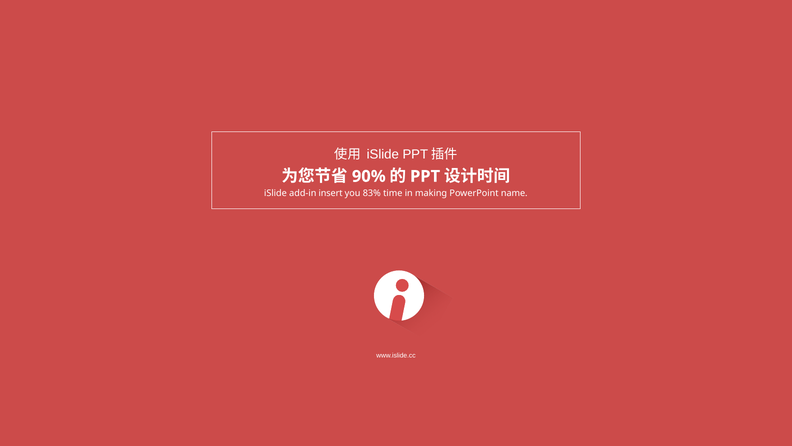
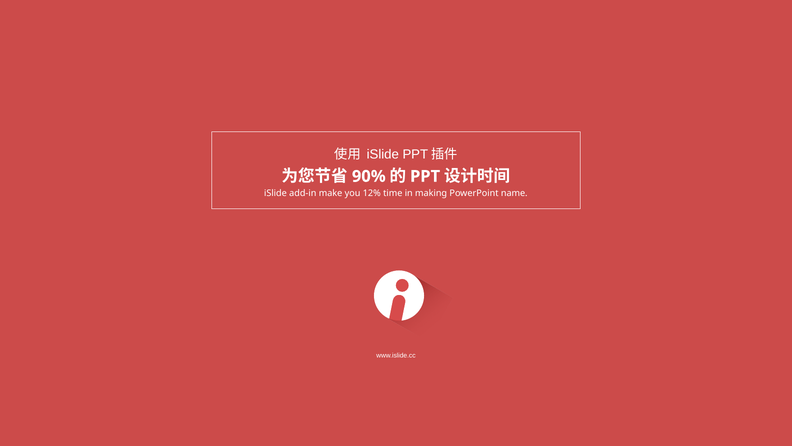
insert: insert -> make (331, 193)
83%: 83% -> 12% (372, 193)
